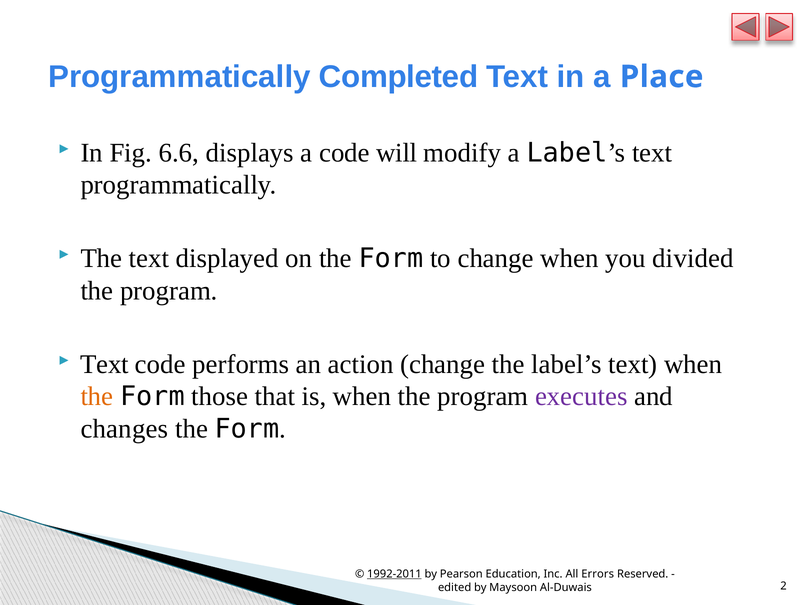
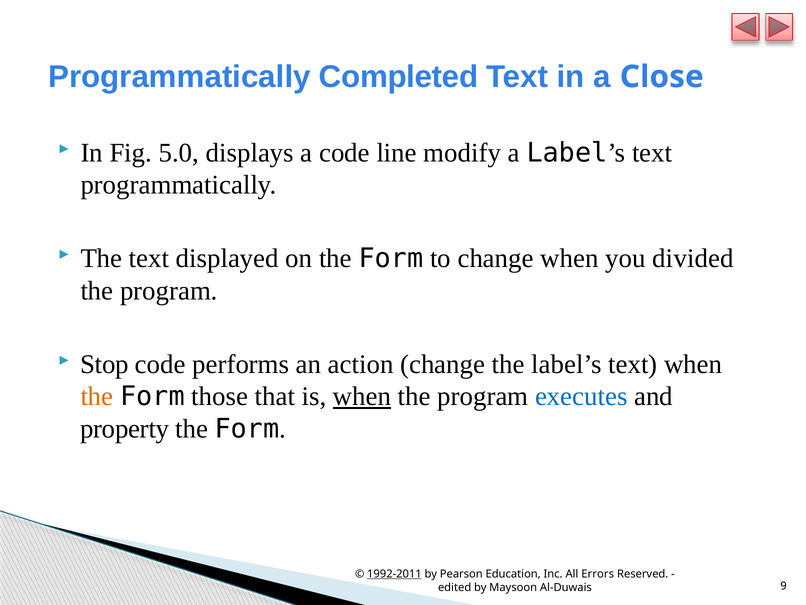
Place: Place -> Close (662, 77)
6.6: 6.6 -> 5.0 (179, 153)
will: will -> line (397, 153)
Text: Text -> Stop (104, 364)
when underline: none -> present (362, 396)
executes colour: purple -> blue (581, 396)
changes: changes -> property (125, 428)
2: 2 -> 9 (783, 585)
